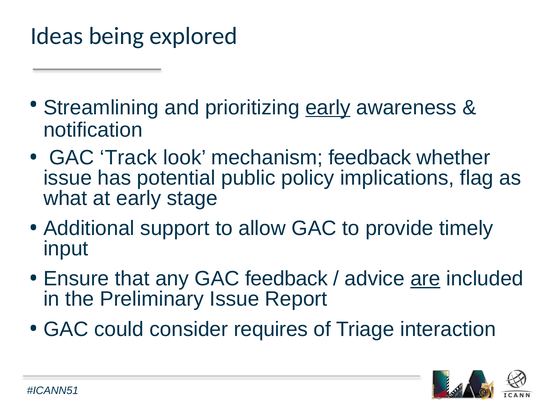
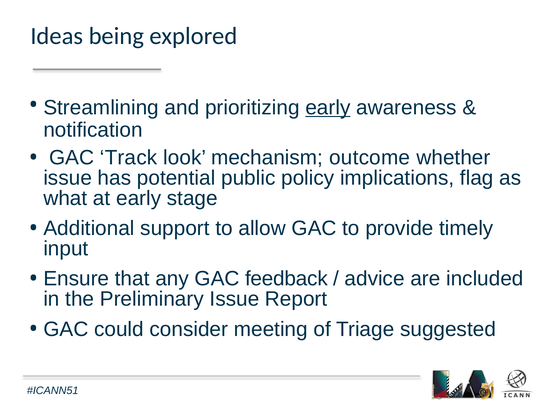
mechanism feedback: feedback -> outcome (370, 158)
are underline: present -> none (425, 278)
requires: requires -> meeting (271, 329)
interaction: interaction -> suggested (448, 329)
